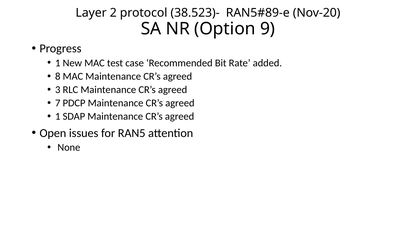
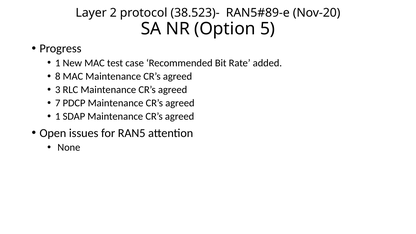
9: 9 -> 5 (268, 29)
